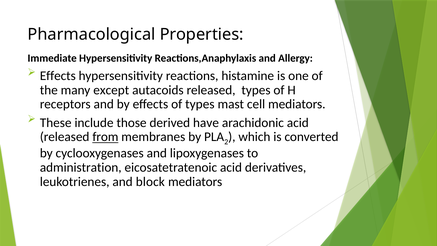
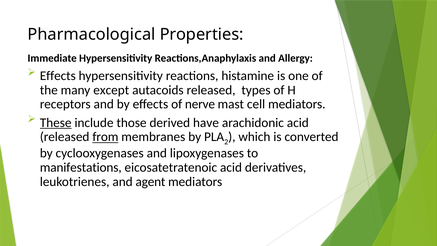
of types: types -> nerve (200, 104)
These underline: none -> present (56, 123)
administration: administration -> manifestations (81, 167)
block: block -> agent (150, 182)
